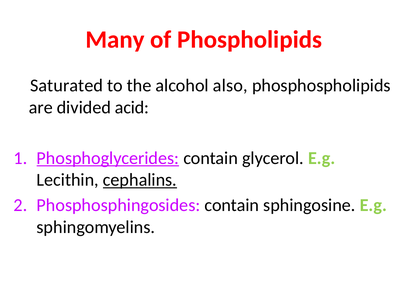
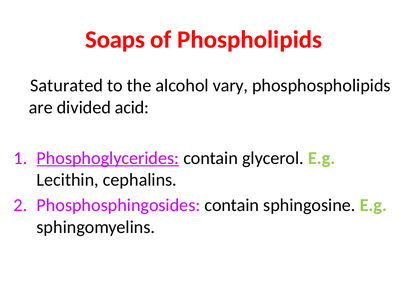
Many: Many -> Soaps (115, 39)
also: also -> vary (230, 86)
cephalins underline: present -> none (140, 180)
